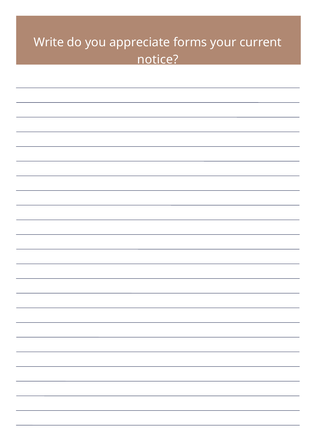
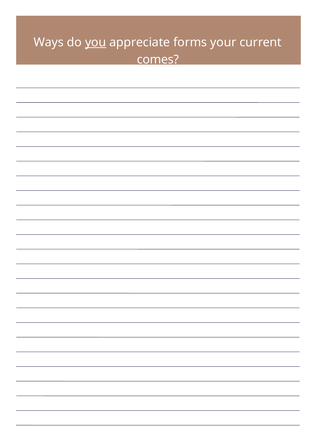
Write: Write -> Ways (49, 42)
you underline: none -> present (96, 42)
notice: notice -> comes (158, 60)
